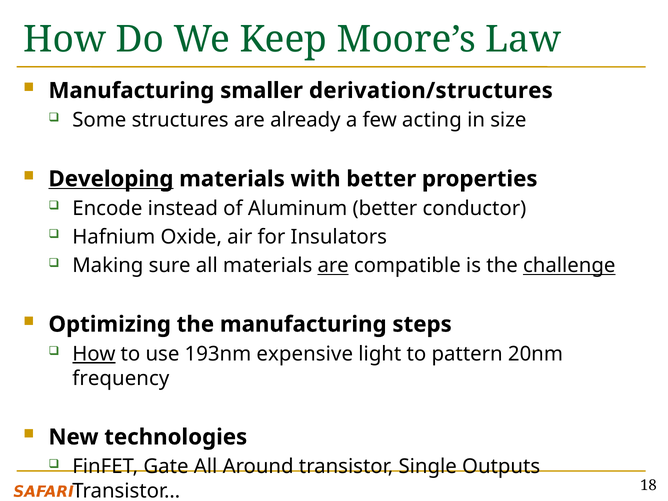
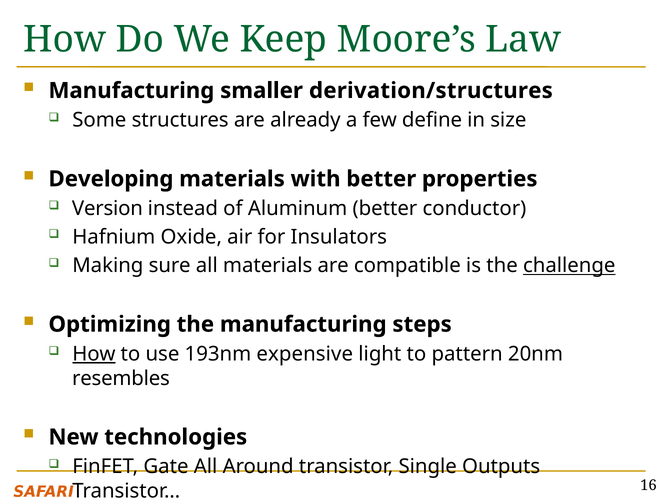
acting: acting -> define (432, 120)
Developing underline: present -> none (111, 179)
Encode: Encode -> Version (107, 208)
are underline: present -> none (333, 266)
frequency: frequency -> resembles (121, 378)
18: 18 -> 16 (648, 485)
